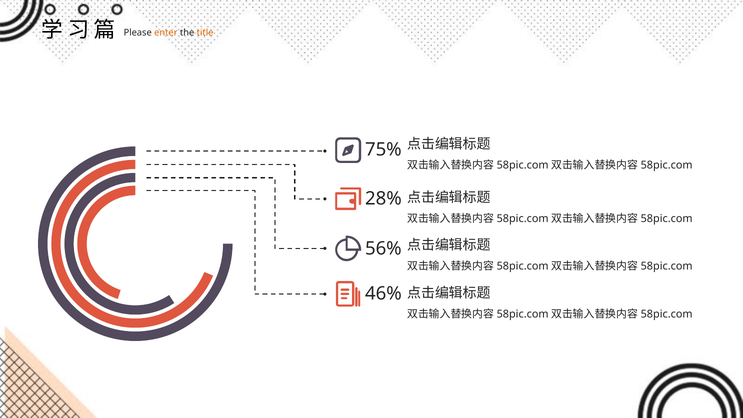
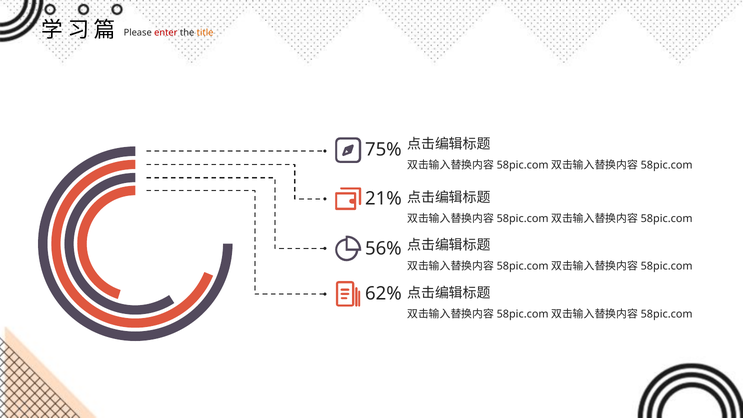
enter colour: orange -> red (166, 33)
28%: 28% -> 21% (383, 199)
46%: 46% -> 62% (383, 294)
